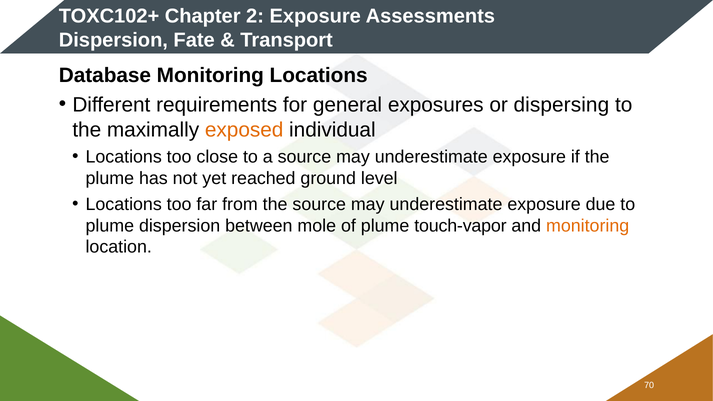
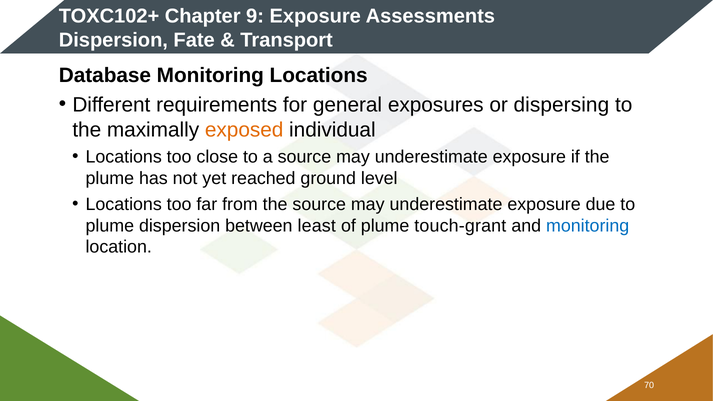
2: 2 -> 9 (255, 16)
mole: mole -> least (317, 226)
touch-vapor: touch-vapor -> touch-grant (460, 226)
monitoring colour: orange -> blue (588, 226)
